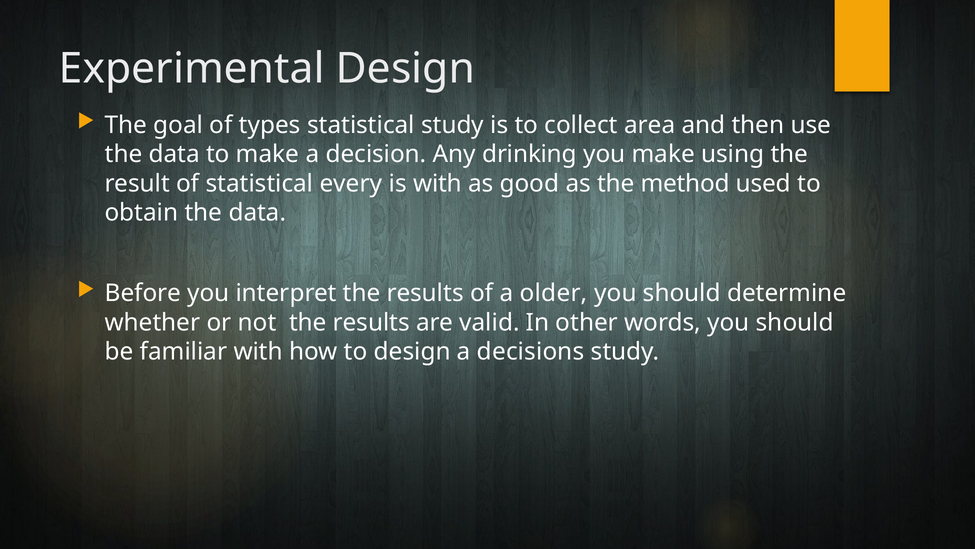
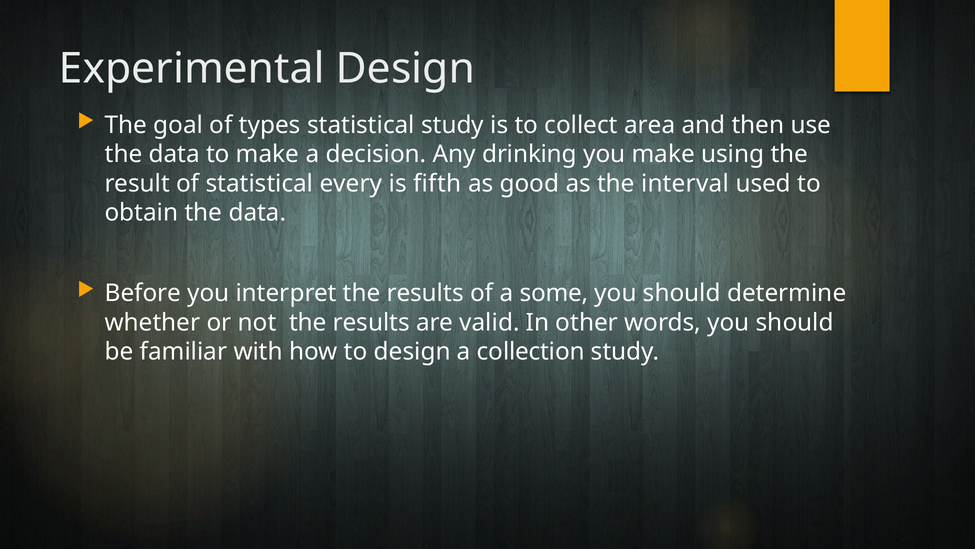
is with: with -> fifth (437, 183)
method: method -> interval (685, 183)
older: older -> some (554, 293)
decisions: decisions -> collection (531, 352)
